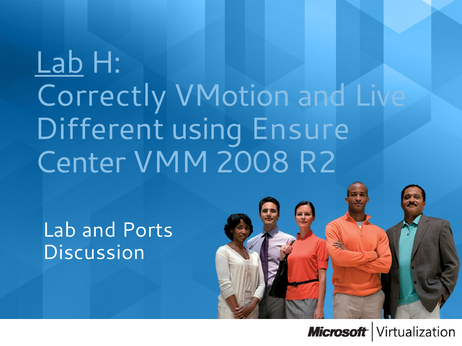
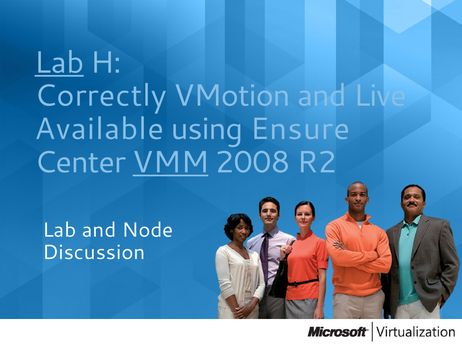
Different: Different -> Available (99, 129)
VMM underline: none -> present (171, 162)
Ports: Ports -> Node (148, 230)
